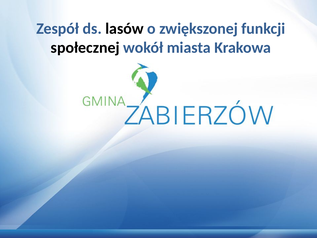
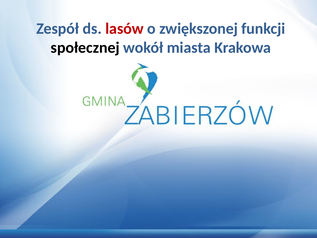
lasów colour: black -> red (124, 29)
